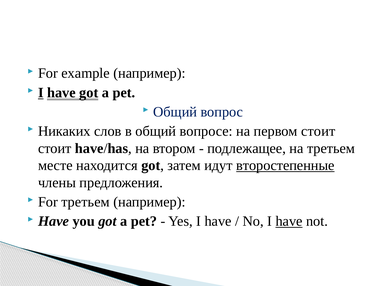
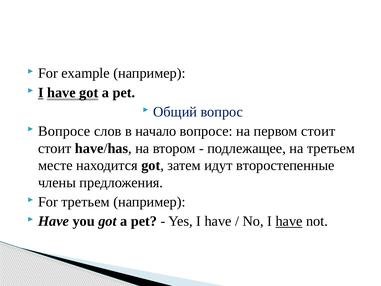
Никаких: Никаких -> Вопросе (64, 131)
в общий: общий -> начало (156, 131)
второстепенные underline: present -> none (285, 165)
